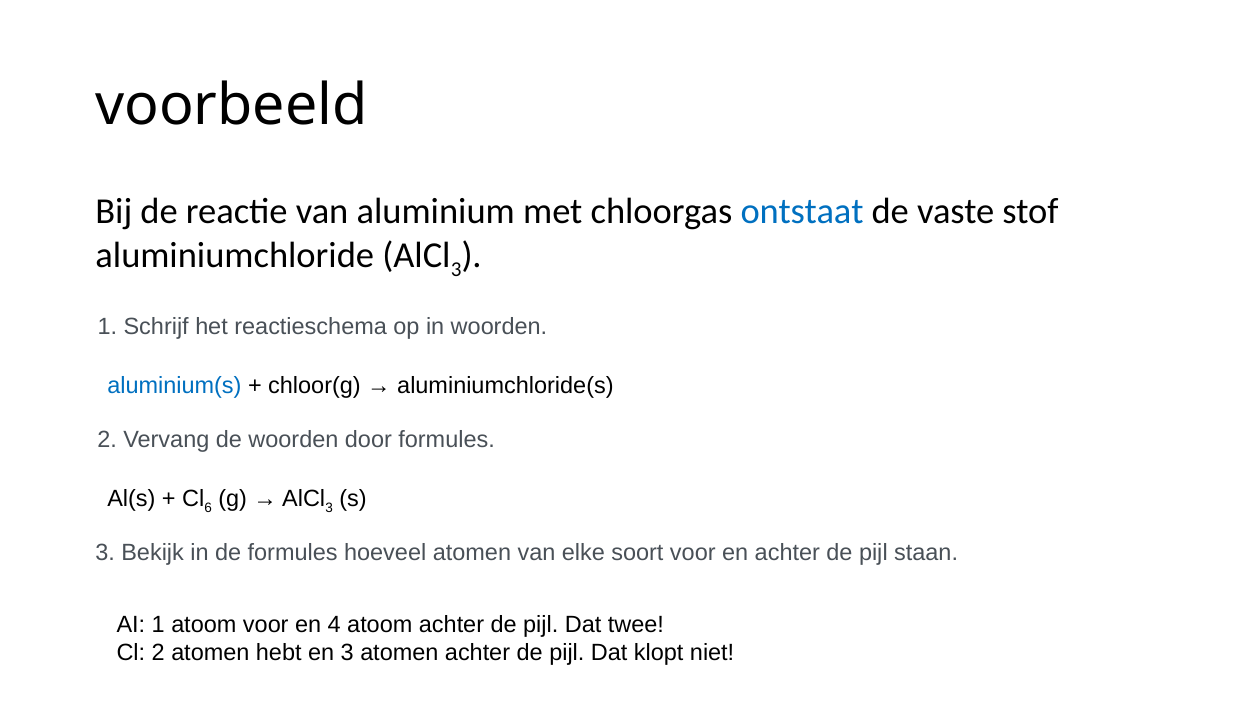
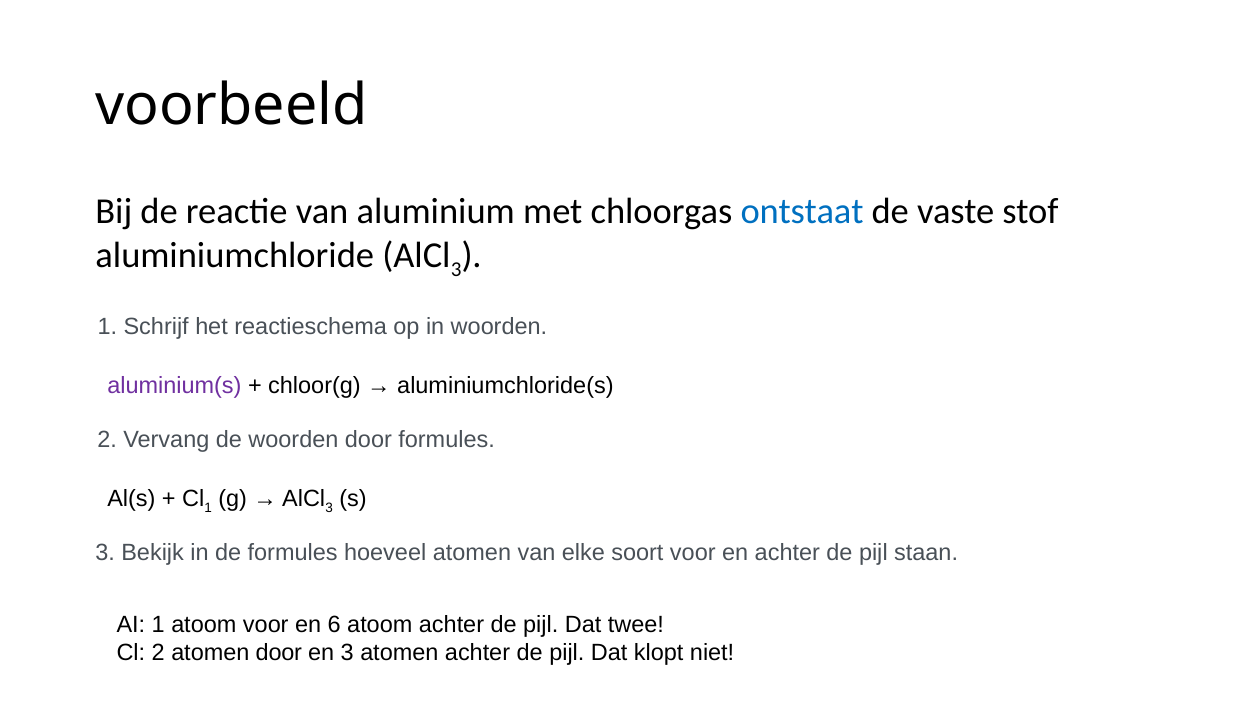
aluminium(s colour: blue -> purple (174, 386)
Cl 6: 6 -> 1 (208, 508)
4: 4 -> 6 (334, 625)
atomen hebt: hebt -> door (279, 653)
